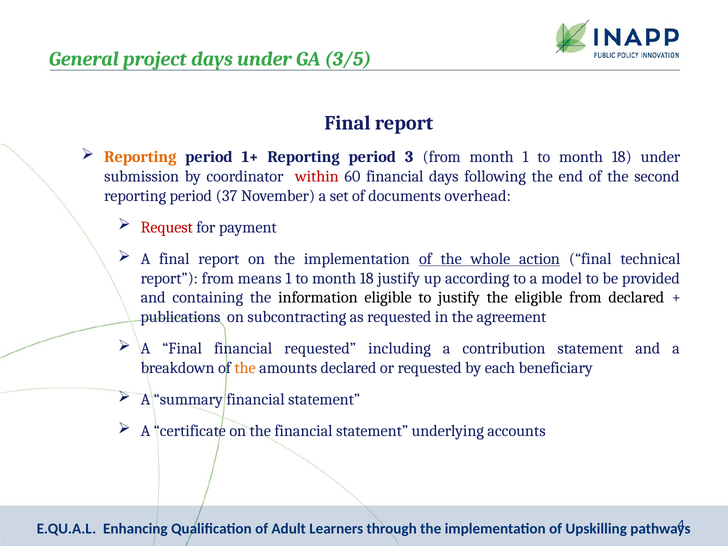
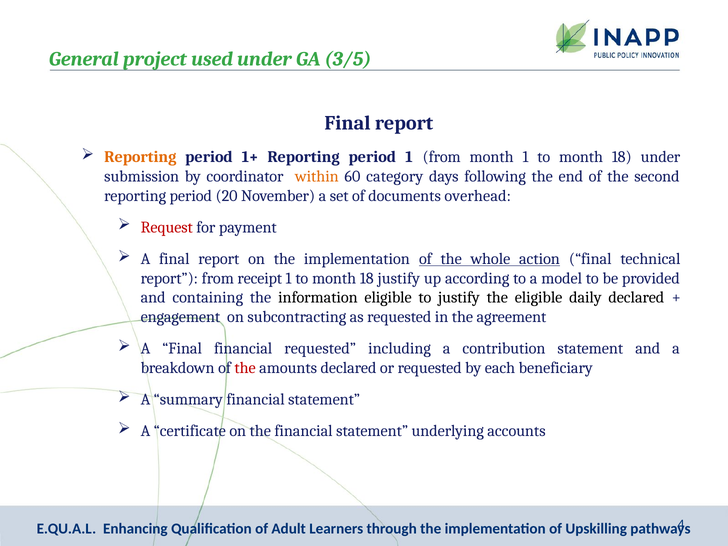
project days: days -> used (212, 59)
period 3: 3 -> 1 (409, 157)
within colour: red -> orange (317, 176)
60 financial: financial -> category (395, 176)
37: 37 -> 20 (227, 196)
means: means -> receipt (260, 278)
eligible from: from -> daily (585, 298)
publications: publications -> engagement (180, 317)
the colour: orange -> red (245, 368)
